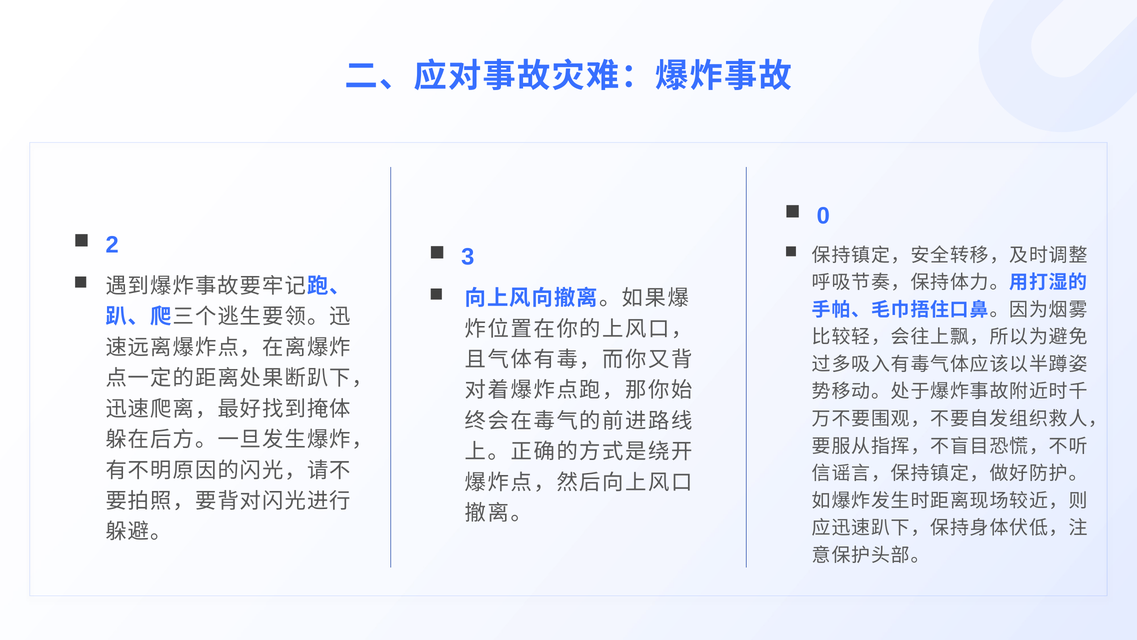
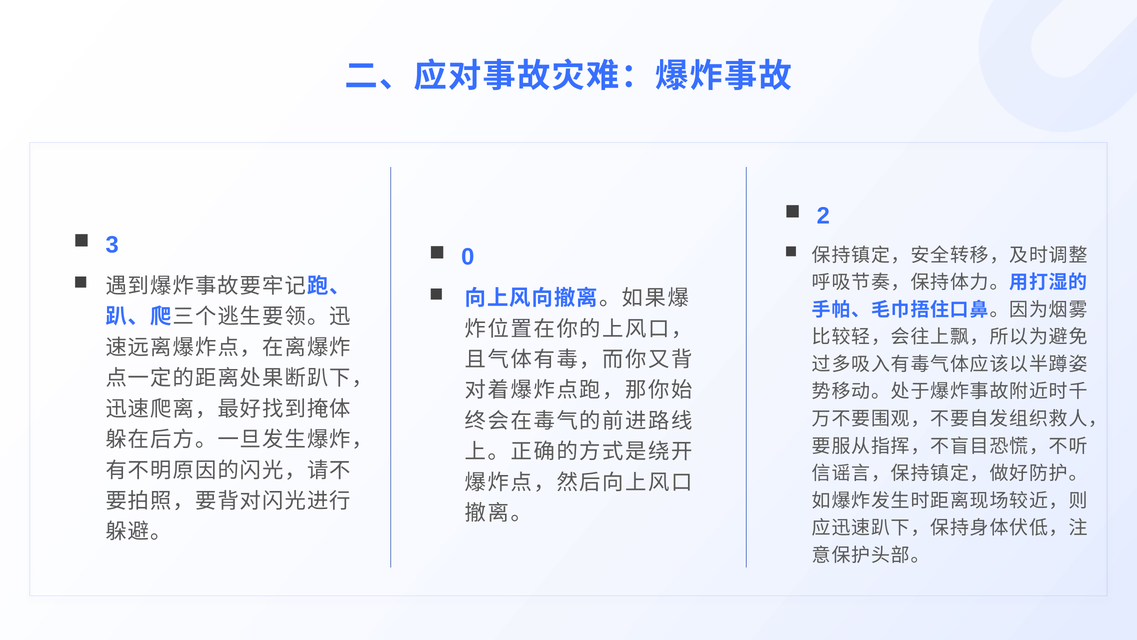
0: 0 -> 2 (823, 216)
2: 2 -> 3 (112, 245)
3: 3 -> 0 (468, 257)
